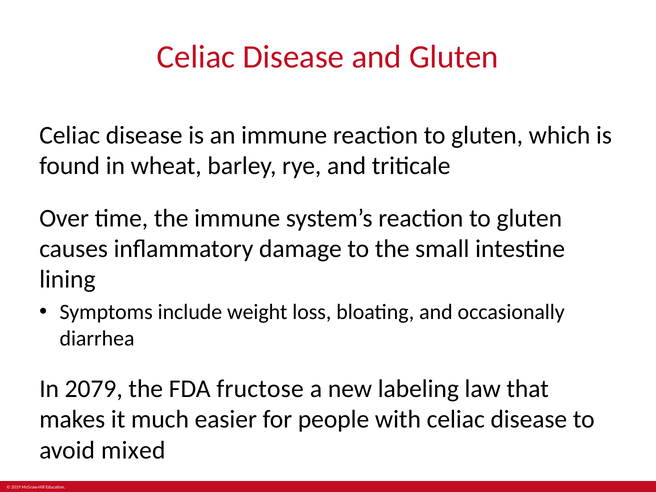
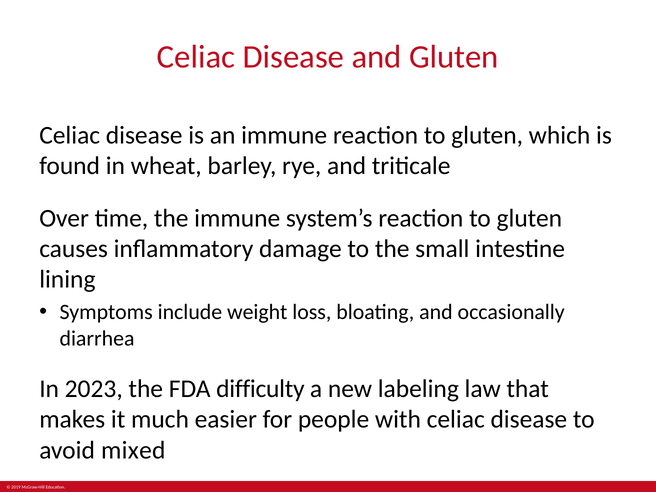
2079: 2079 -> 2023 (94, 389)
fructose: fructose -> difficulty (260, 389)
